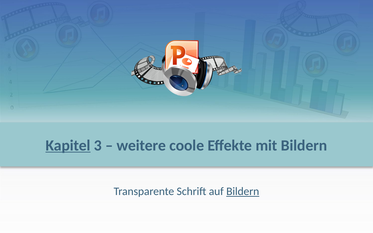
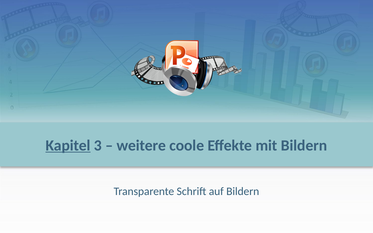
Bildern underline: present -> none (243, 192)
